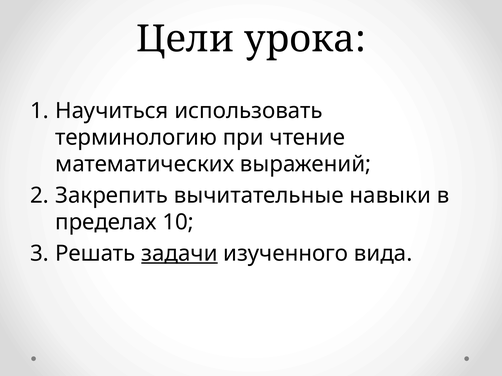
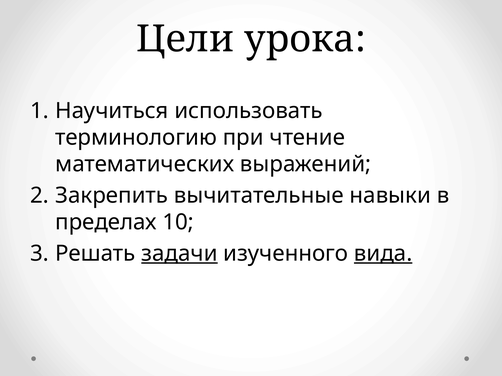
вида underline: none -> present (383, 254)
